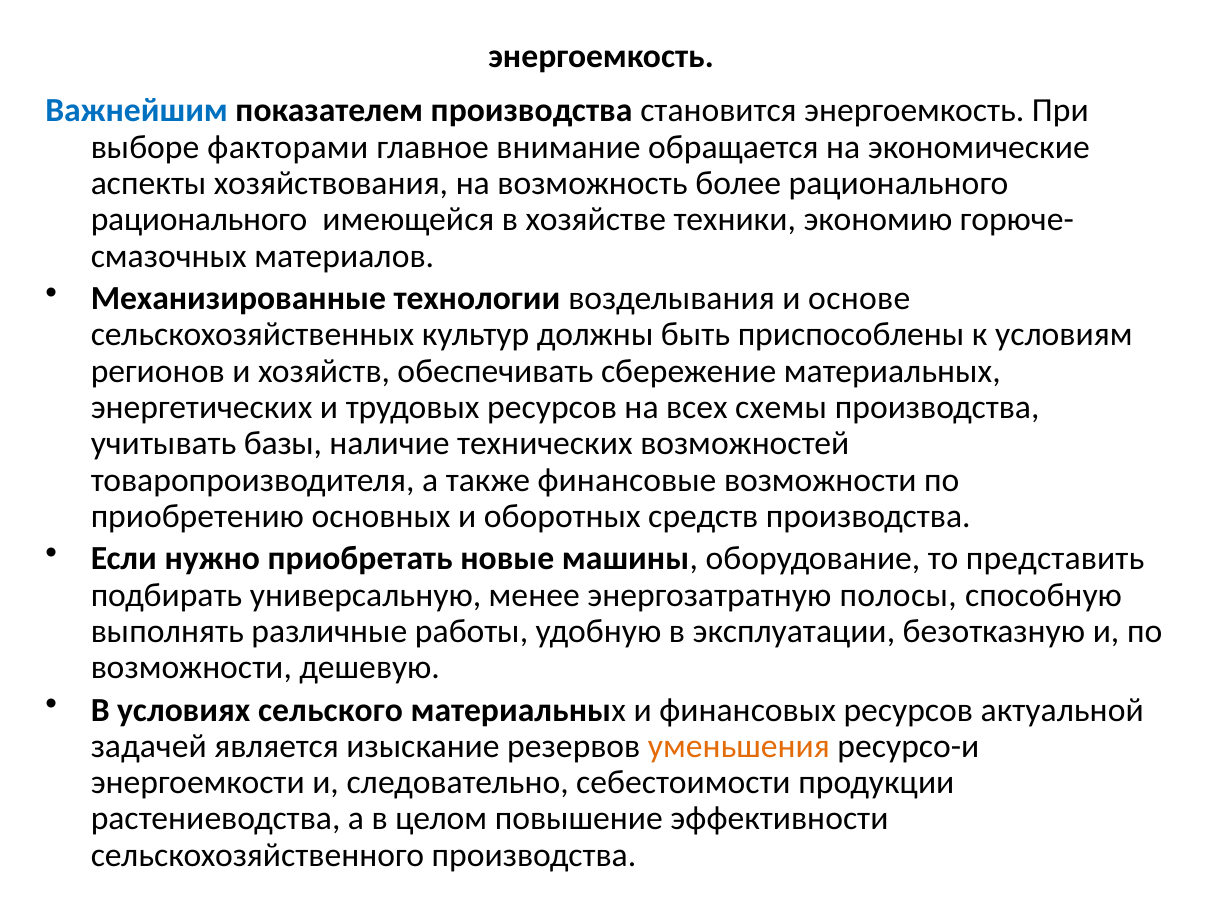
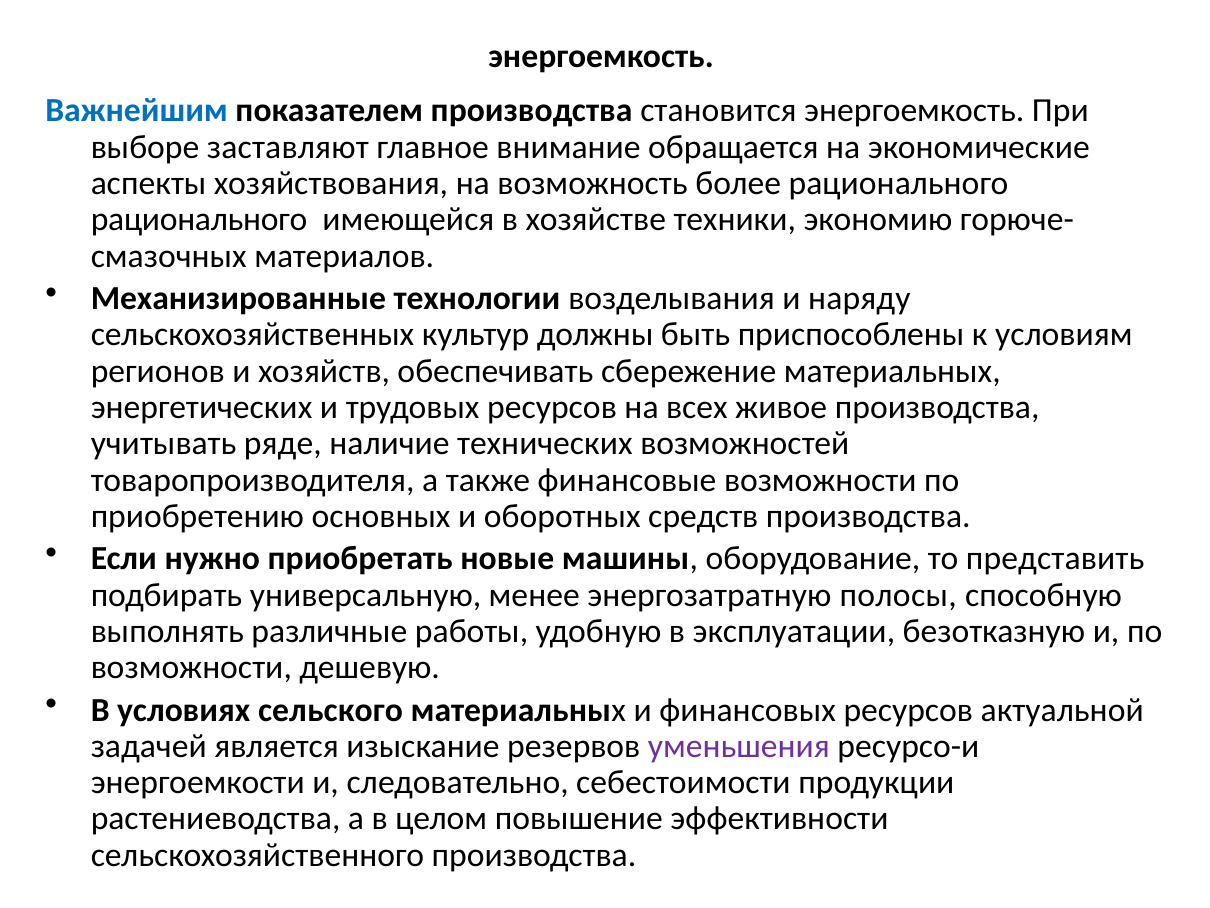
факторами: факторами -> заставляют (288, 147)
основе: основе -> наряду (859, 298)
схемы: схемы -> живое (781, 407)
базы: базы -> ряде (283, 443)
уменьшения colour: orange -> purple (739, 746)
